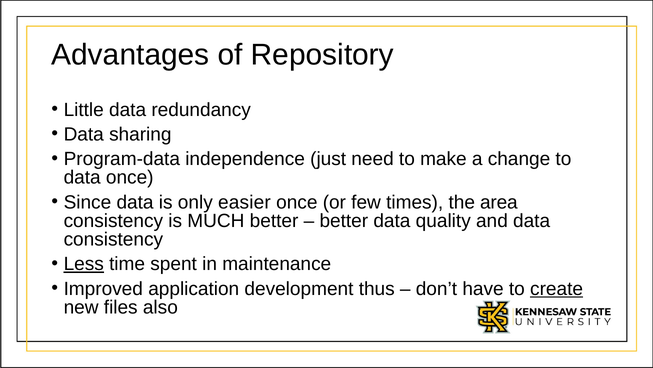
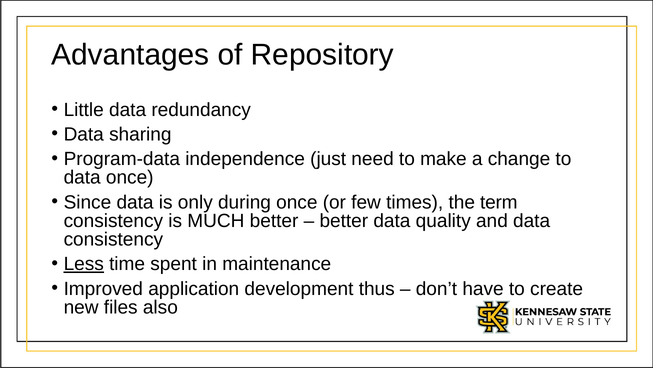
easier: easier -> during (244, 202)
area: area -> term (499, 202)
create underline: present -> none (557, 288)
